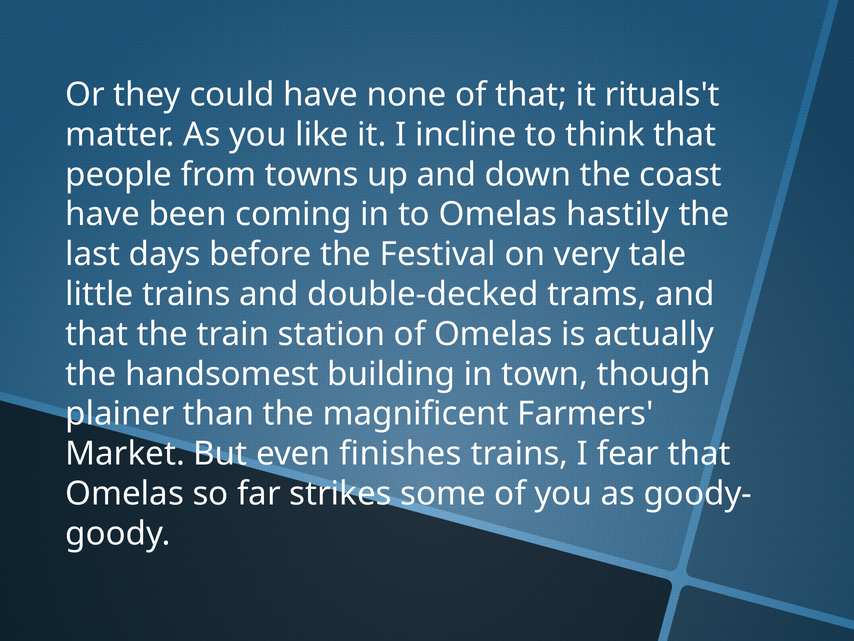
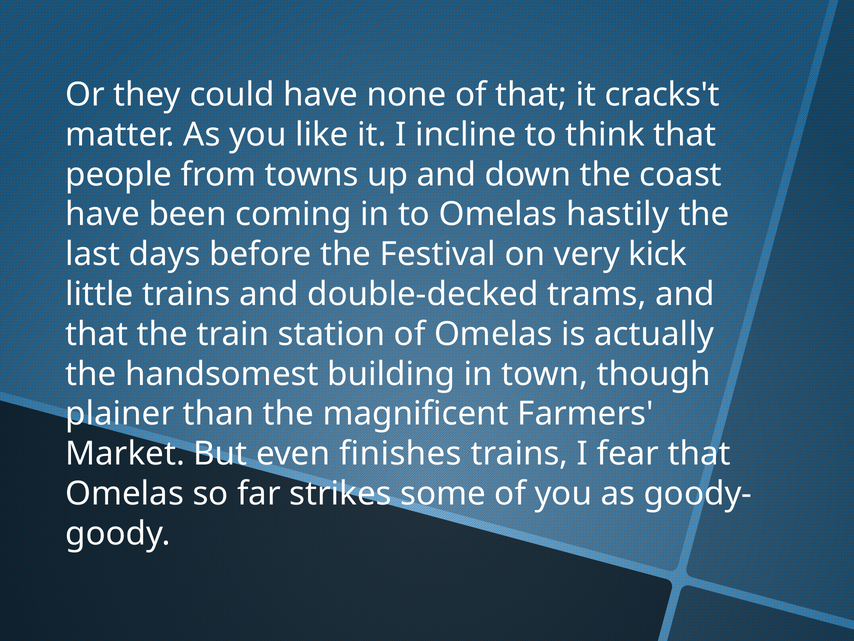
rituals't: rituals't -> cracks't (662, 95)
tale: tale -> kick (658, 254)
